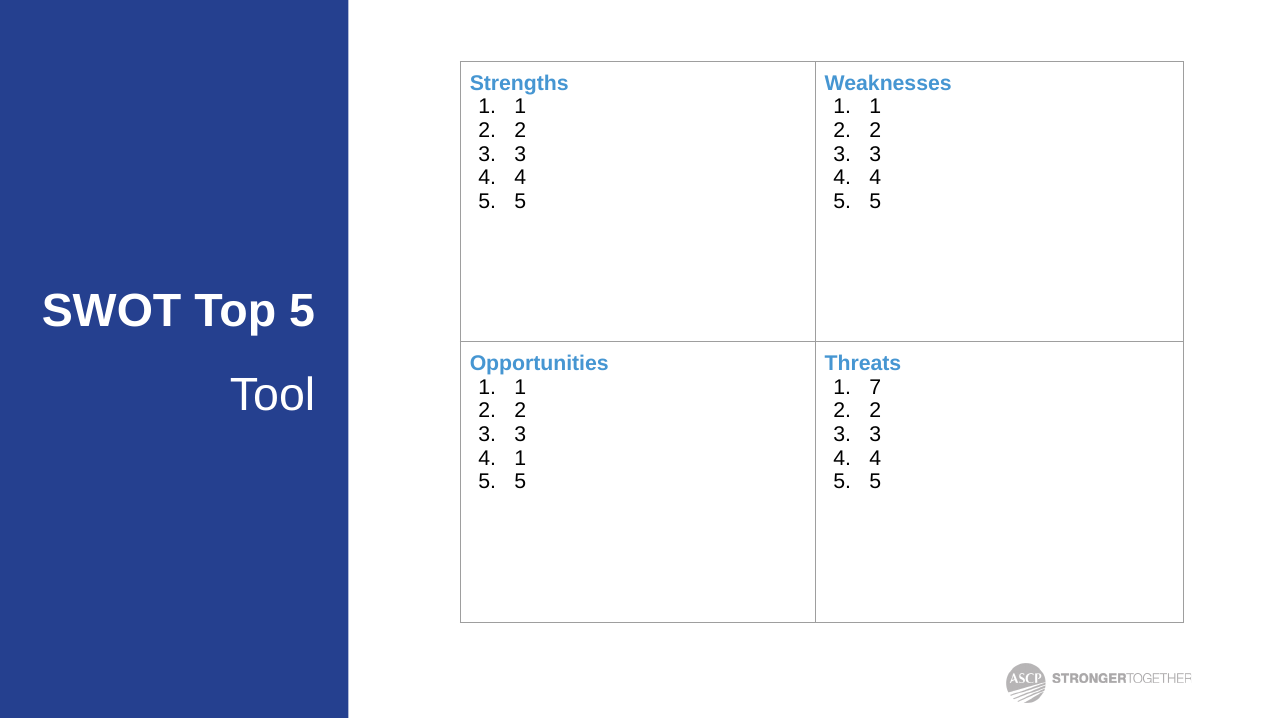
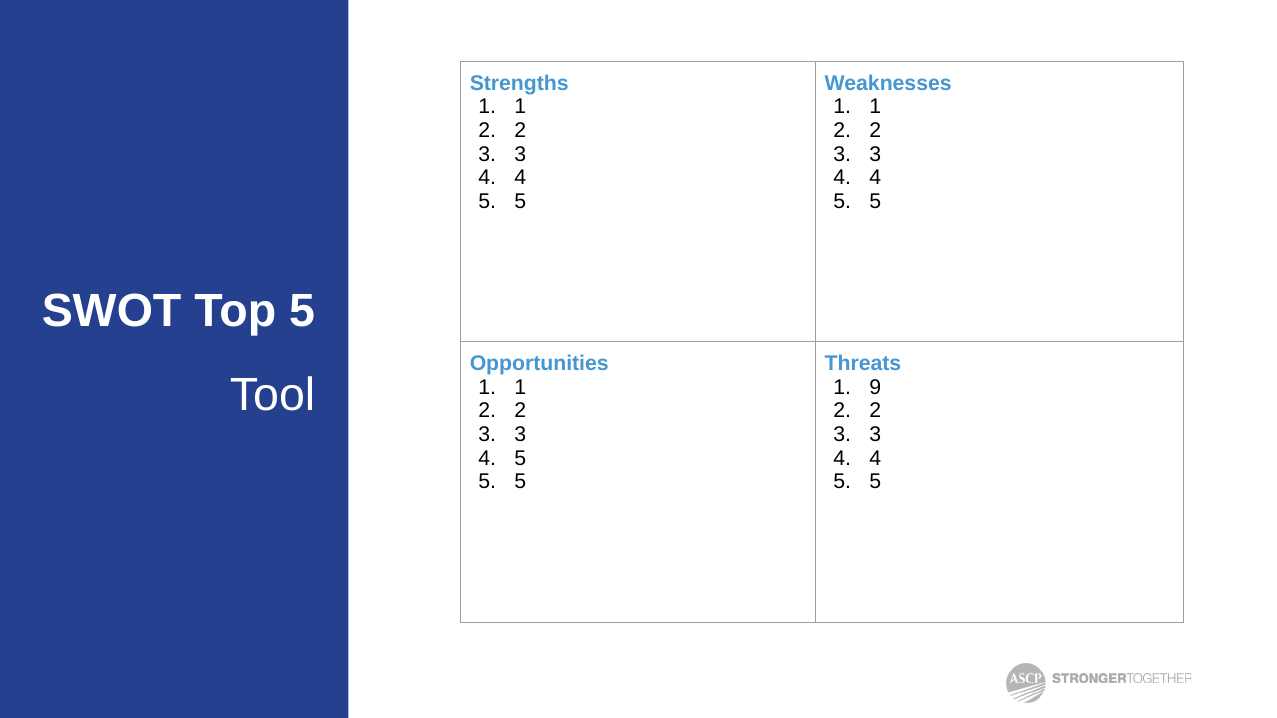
7: 7 -> 9 (875, 387)
1: 1 -> 5 (520, 458)
